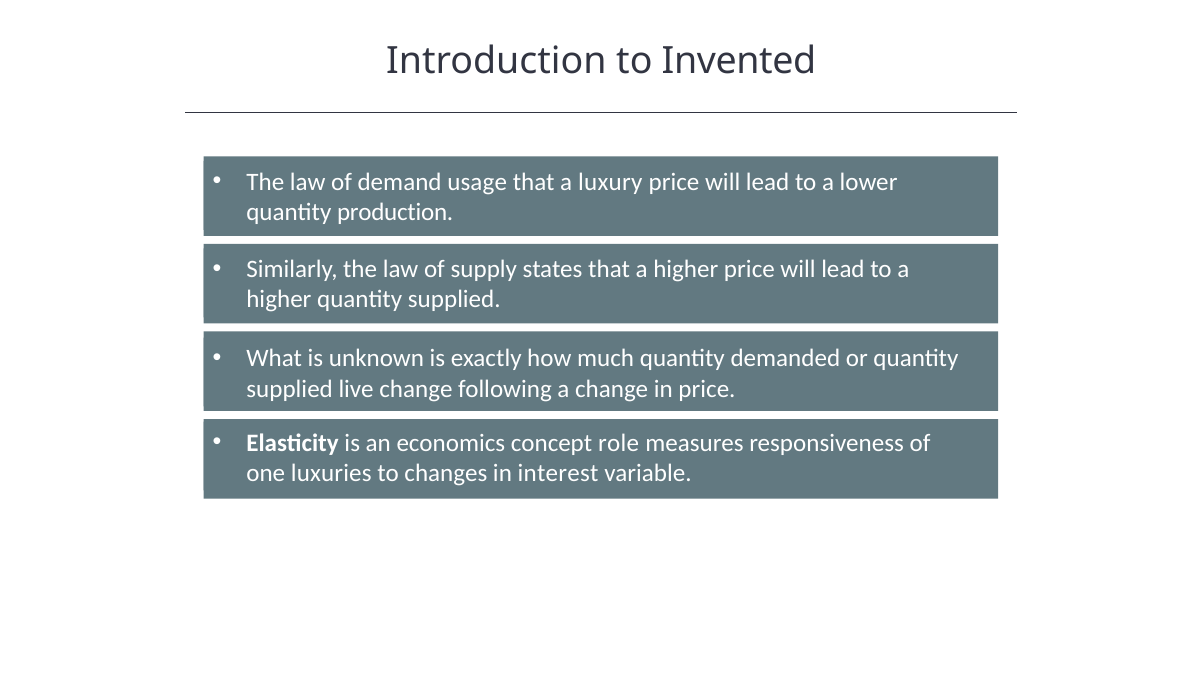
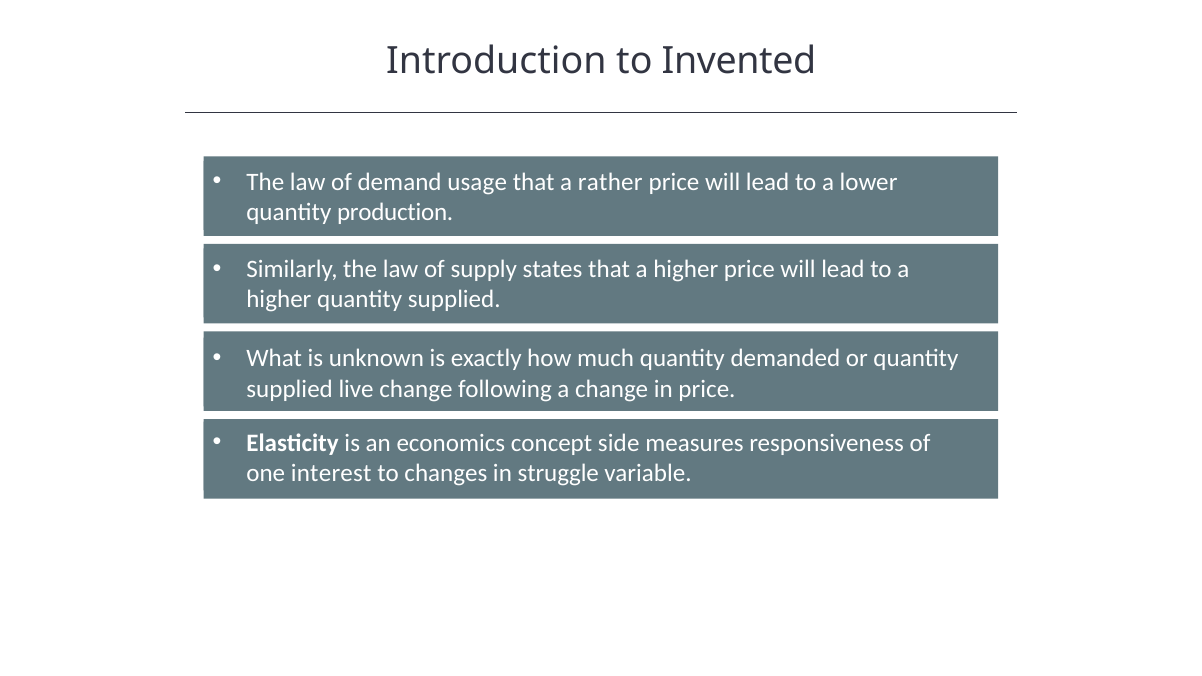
luxury: luxury -> rather (610, 182)
role: role -> side (619, 443)
luxuries: luxuries -> interest (331, 473)
interest: interest -> struggle (558, 473)
